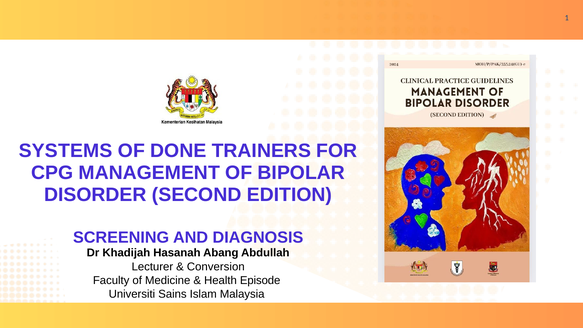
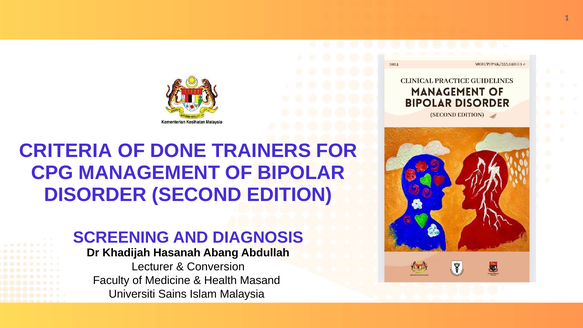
SYSTEMS: SYSTEMS -> CRITERIA (66, 151)
Episode: Episode -> Masand (260, 280)
